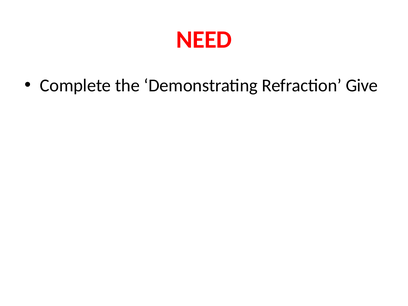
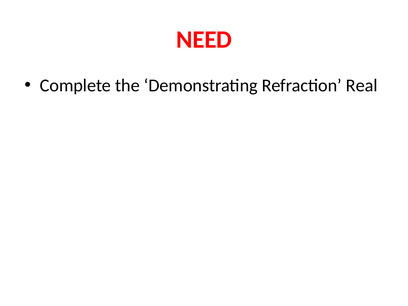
Give: Give -> Real (362, 86)
